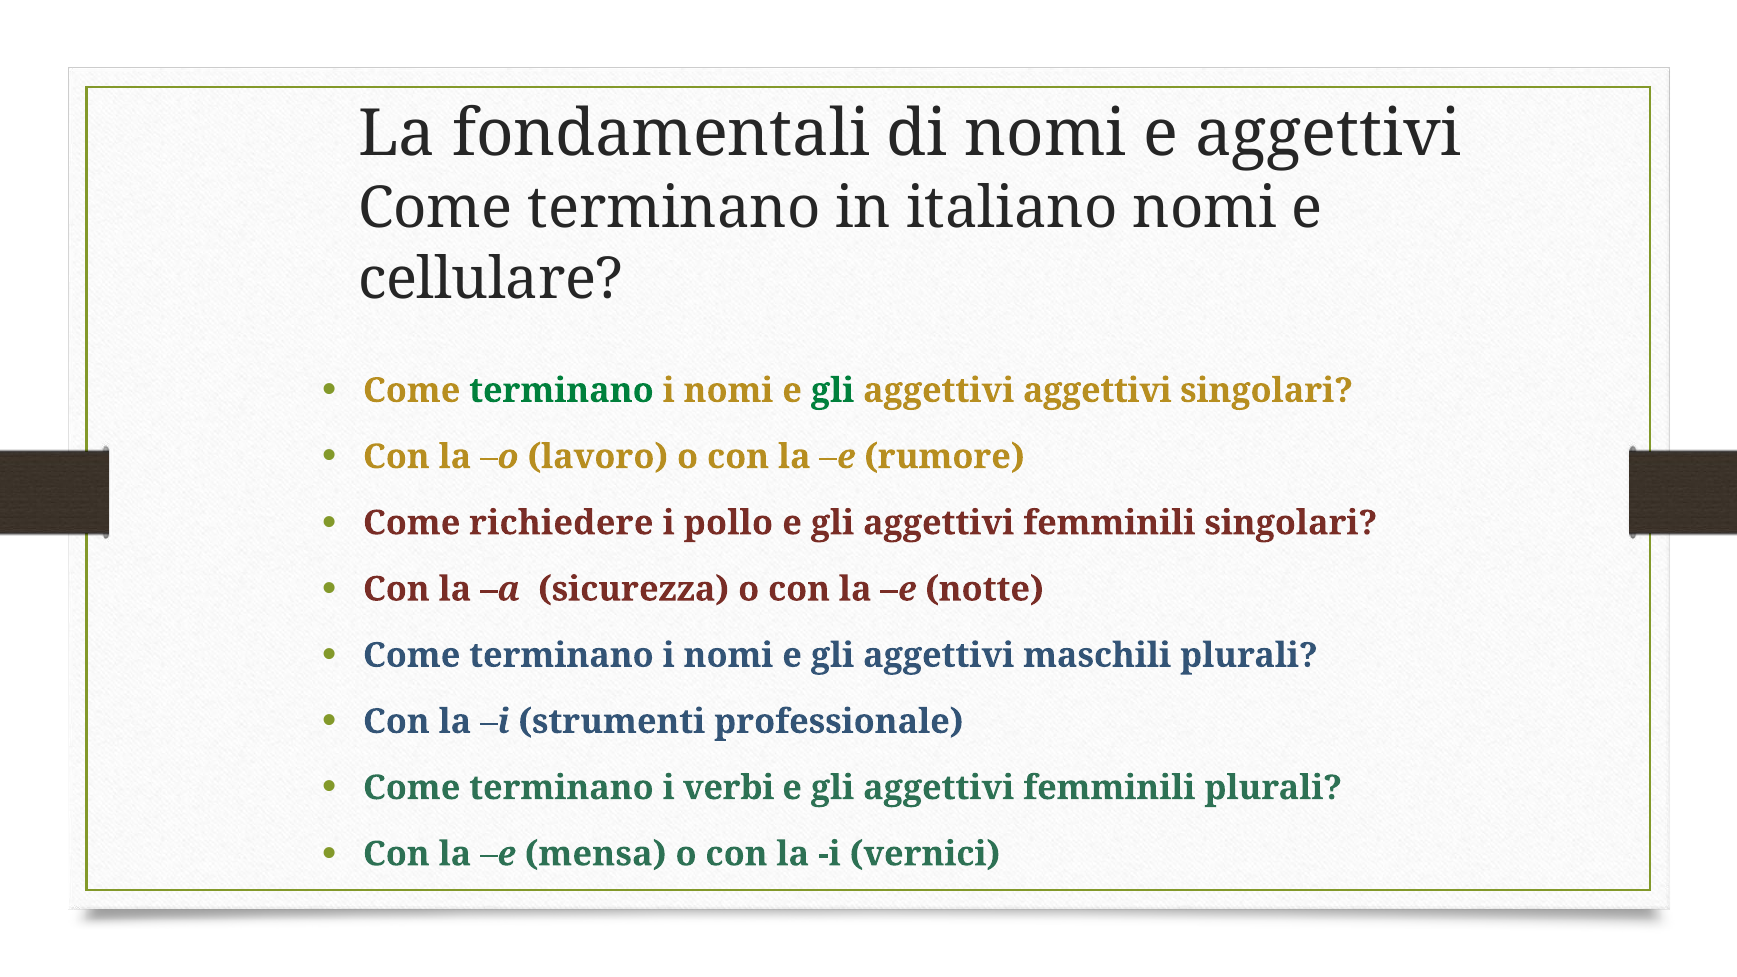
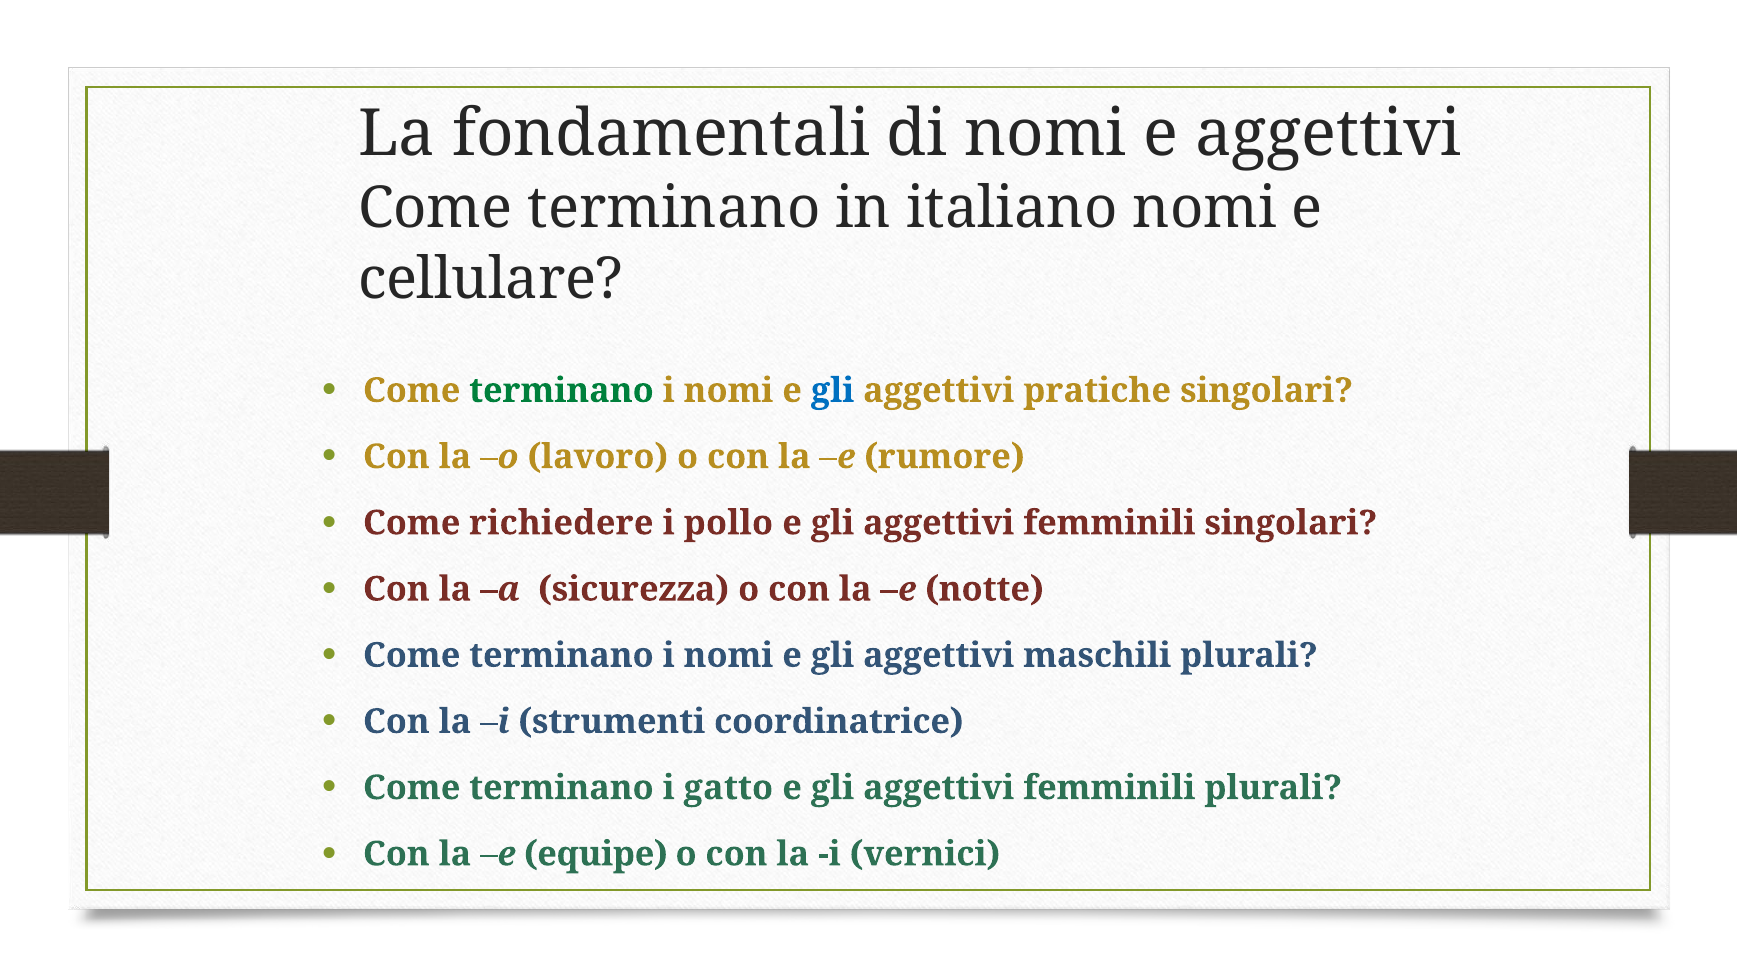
gli colour: green -> blue (833, 391)
aggettivi aggettivi: aggettivi -> pratiche (1097, 391)
professionale: professionale -> coordinatrice (839, 722)
verbi: verbi -> gatto (728, 788)
mensa: mensa -> equipe (596, 854)
